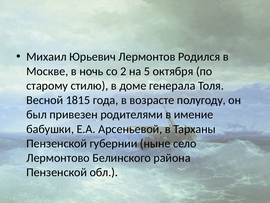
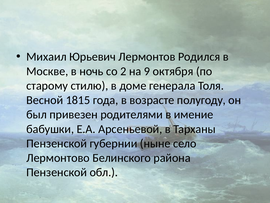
5: 5 -> 9 (147, 71)
